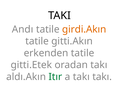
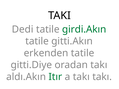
Andı: Andı -> Dedi (23, 29)
girdi.Akın colour: orange -> green (84, 29)
gitti.Etek: gitti.Etek -> gitti.Diye (31, 65)
